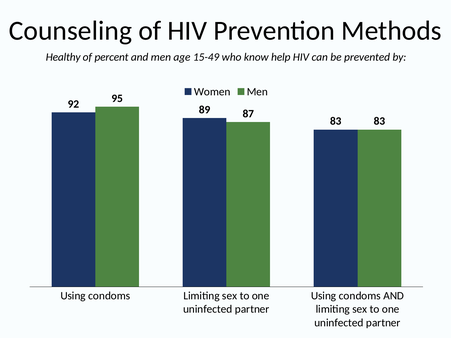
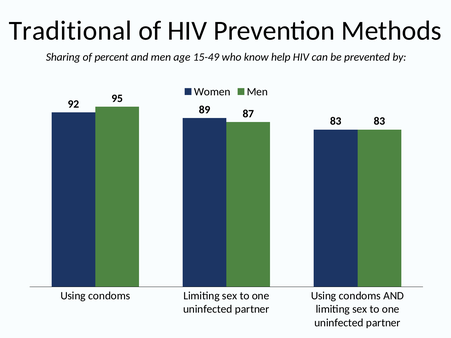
Counseling: Counseling -> Traditional (70, 31)
Healthy: Healthy -> Sharing (63, 57)
